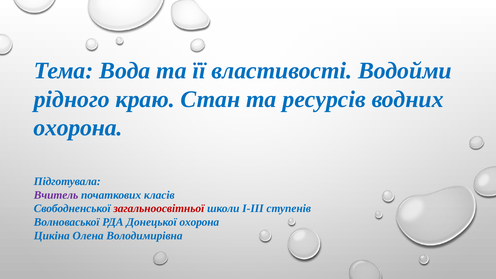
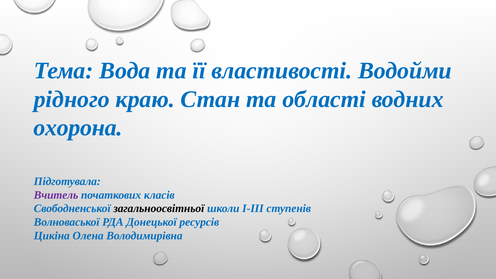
ресурсів: ресурсів -> області (324, 99)
загальноосвітньої colour: red -> black (159, 209)
Донецької охорона: охорона -> ресурсів (199, 222)
